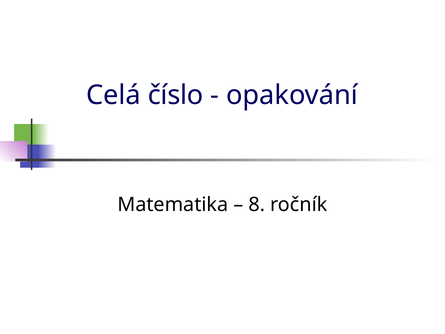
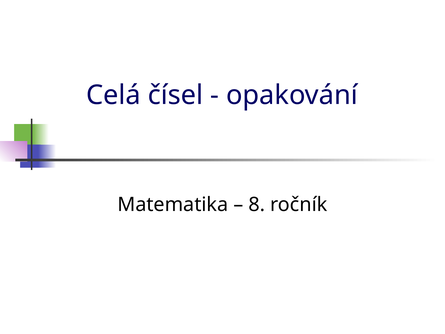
číslo: číslo -> čísel (176, 95)
